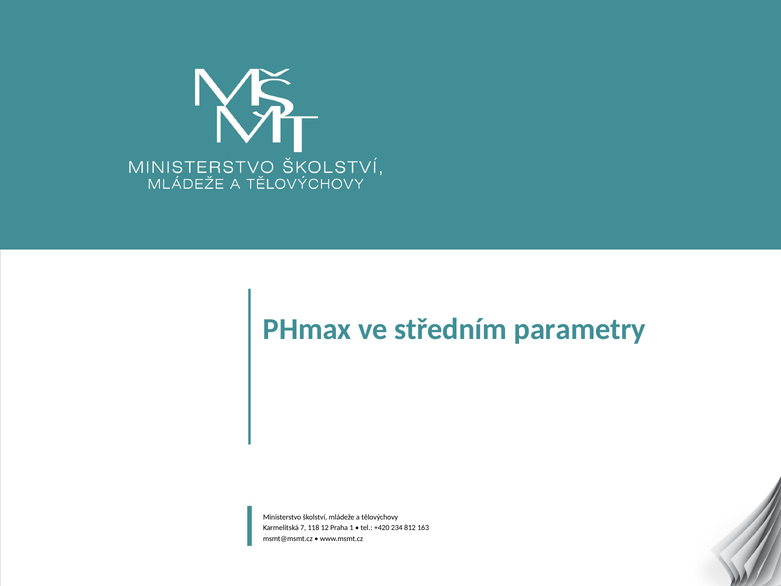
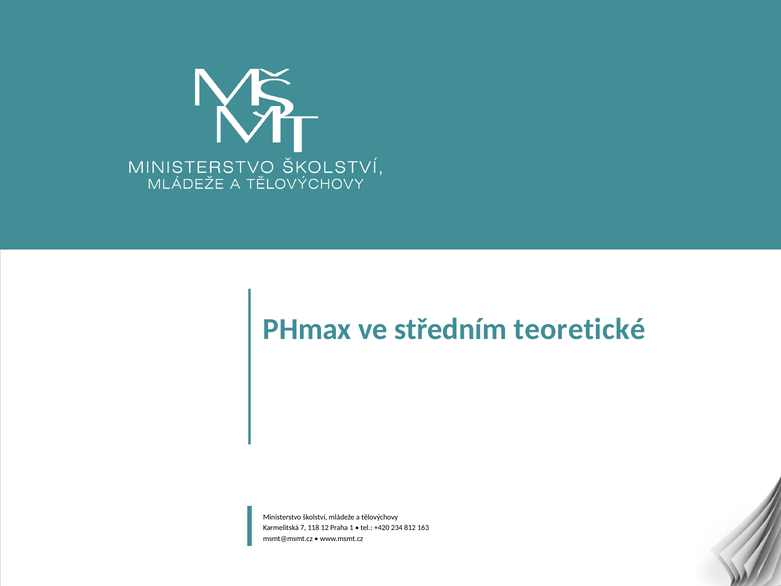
parametry: parametry -> teoretické (580, 329)
